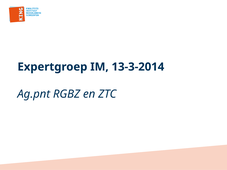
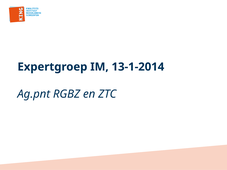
13-3-2014: 13-3-2014 -> 13-1-2014 (138, 67)
